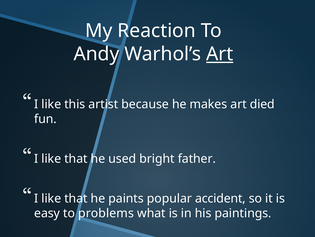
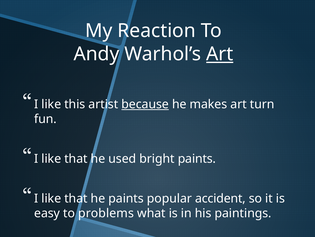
because underline: none -> present (145, 104)
died: died -> turn (262, 104)
bright father: father -> paints (197, 158)
